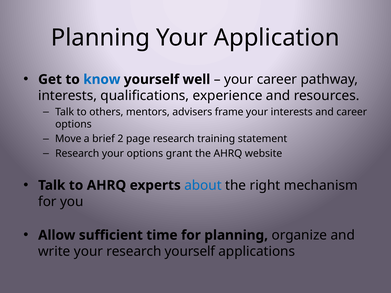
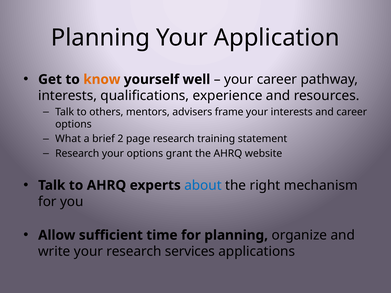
know colour: blue -> orange (102, 79)
Move: Move -> What (68, 139)
research yourself: yourself -> services (190, 252)
